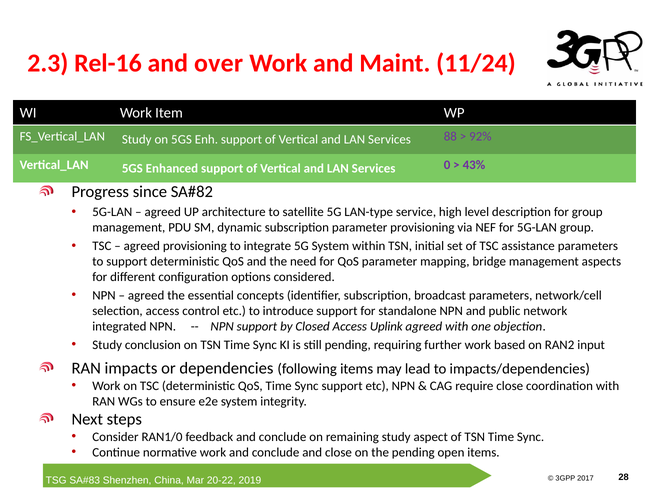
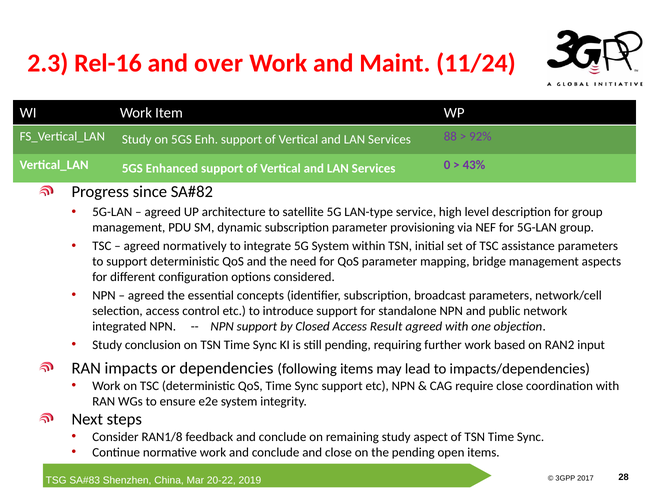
agreed provisioning: provisioning -> normatively (195, 246)
Uplink: Uplink -> Result (386, 326)
RAN1/0: RAN1/0 -> RAN1/8 (162, 437)
